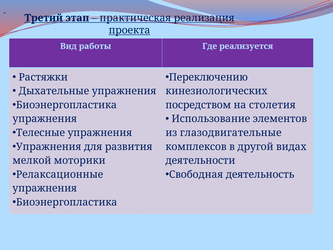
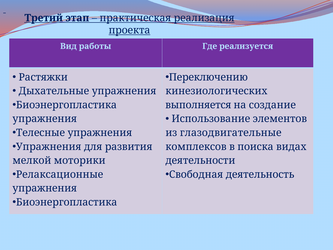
посредством: посредством -> выполняется (198, 105)
столетия: столетия -> создание (272, 105)
другой: другой -> поиска (255, 146)
